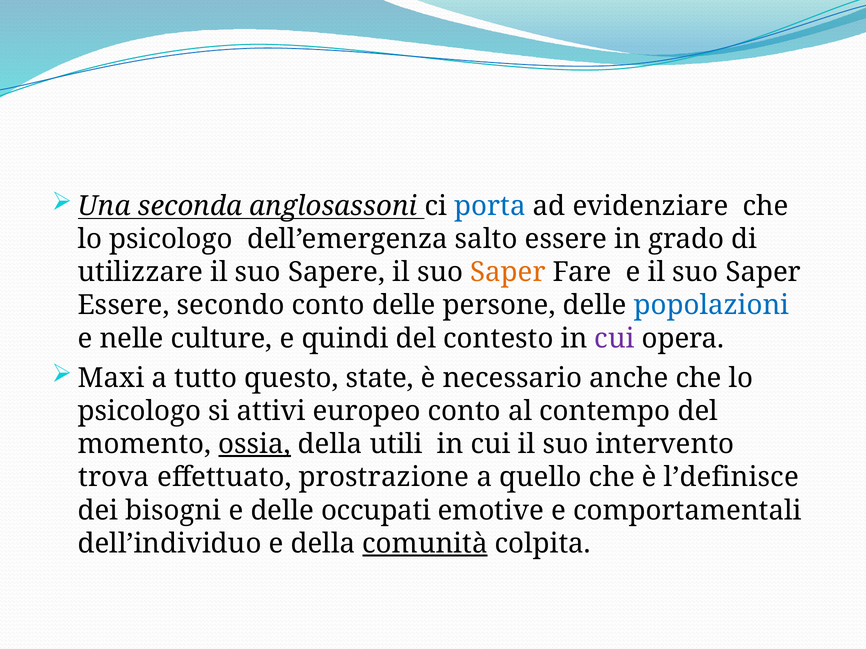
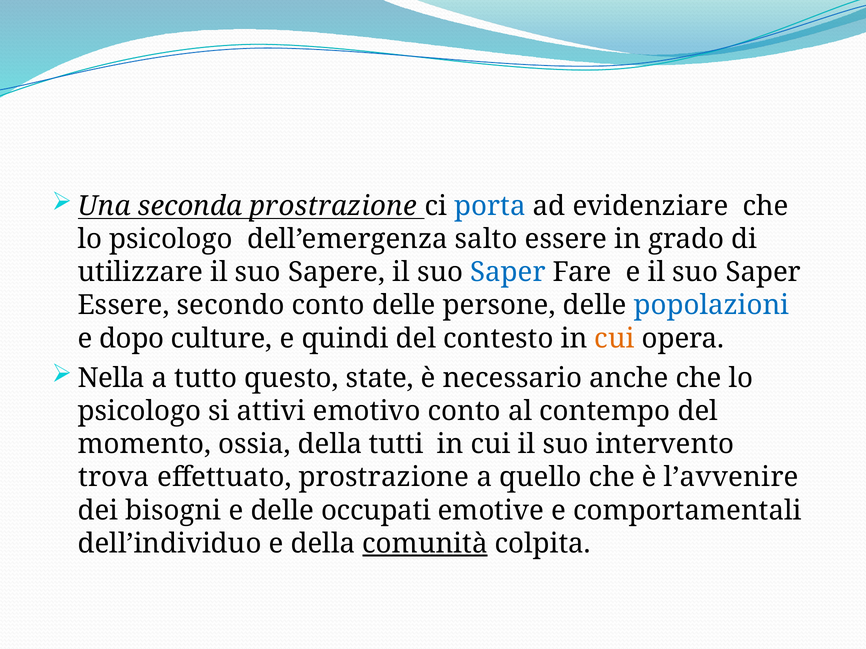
seconda anglosassoni: anglosassoni -> prostrazione (333, 206)
Saper colour: orange -> blue (508, 272)
nelle: nelle -> dopo (132, 339)
cui colour: purple -> orange (614, 339)
Maxi: Maxi -> Nella (111, 378)
europeo: europeo -> emotivo (367, 411)
ossia underline: present -> none (255, 445)
utili: utili -> tutti (396, 445)
l’definisce: l’definisce -> l’avvenire (731, 478)
